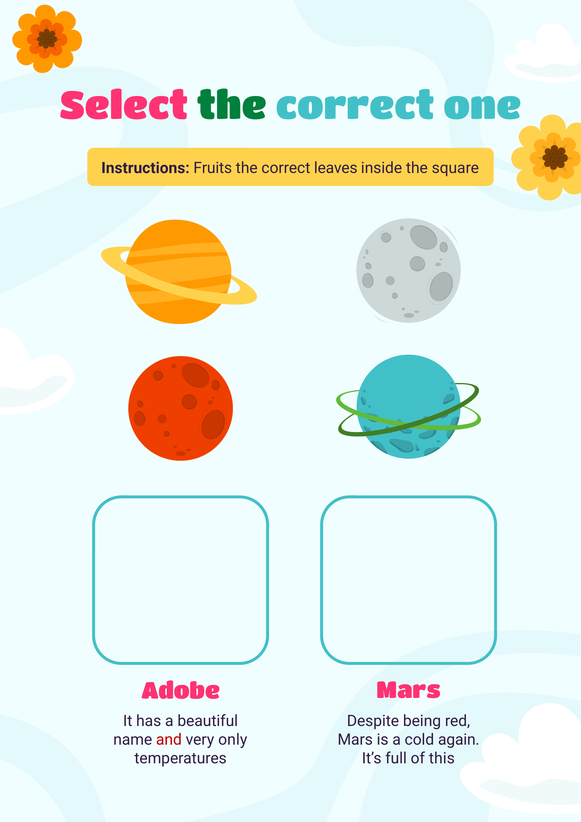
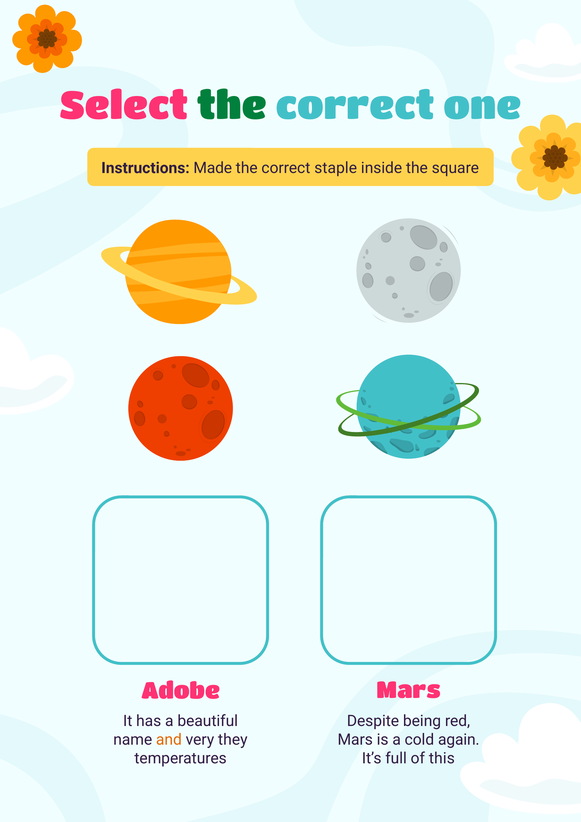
Fruits: Fruits -> Made (213, 168)
leaves: leaves -> staple (336, 168)
and colour: red -> orange (169, 739)
only: only -> they (233, 739)
